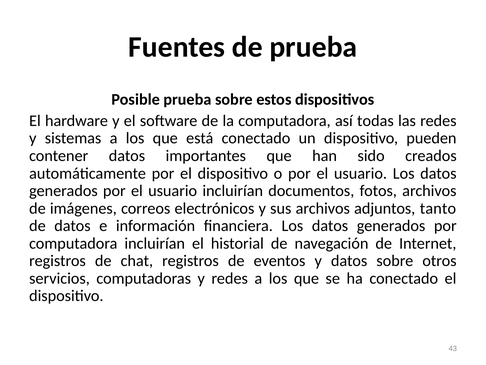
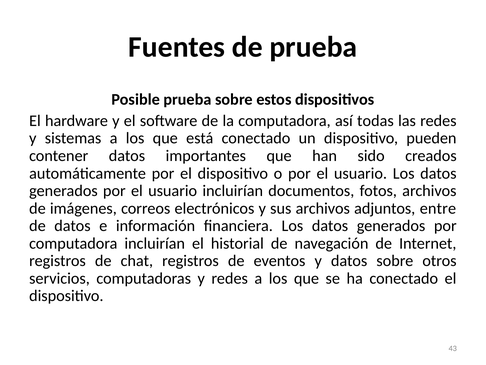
tanto: tanto -> entre (438, 208)
